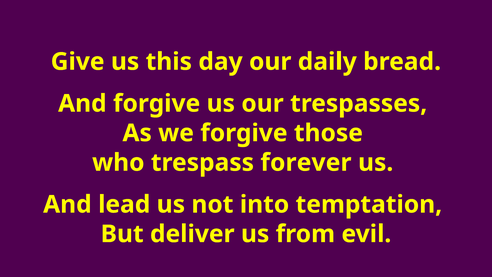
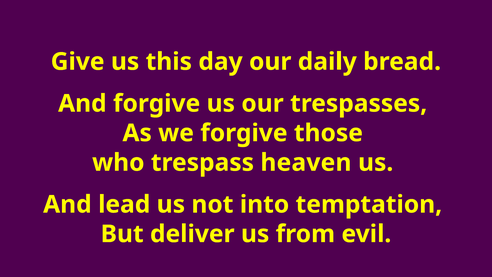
forever: forever -> heaven (306, 162)
